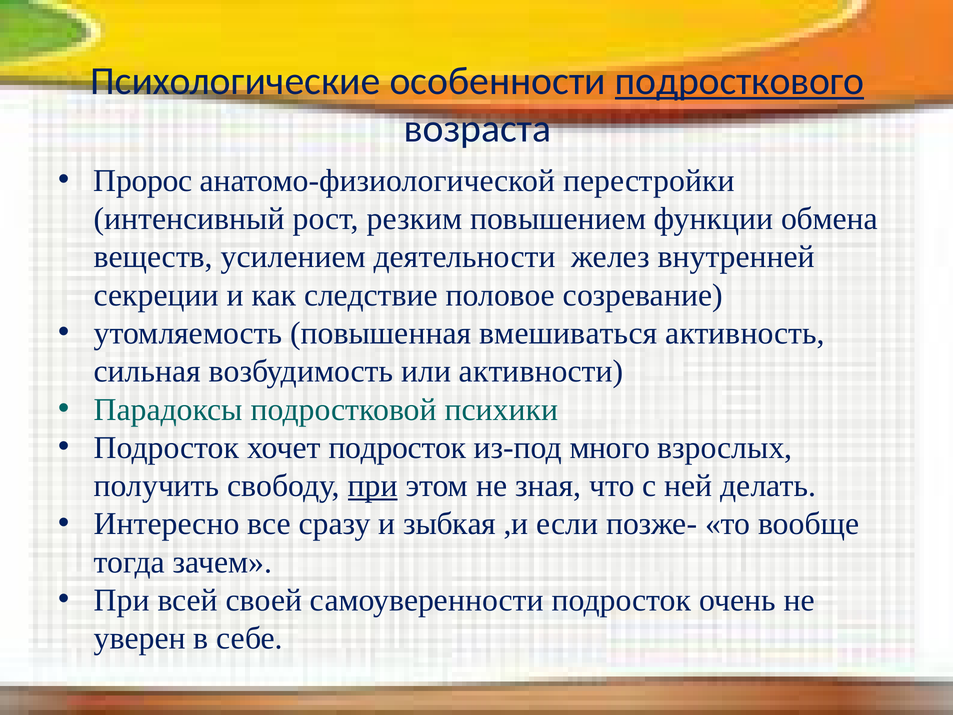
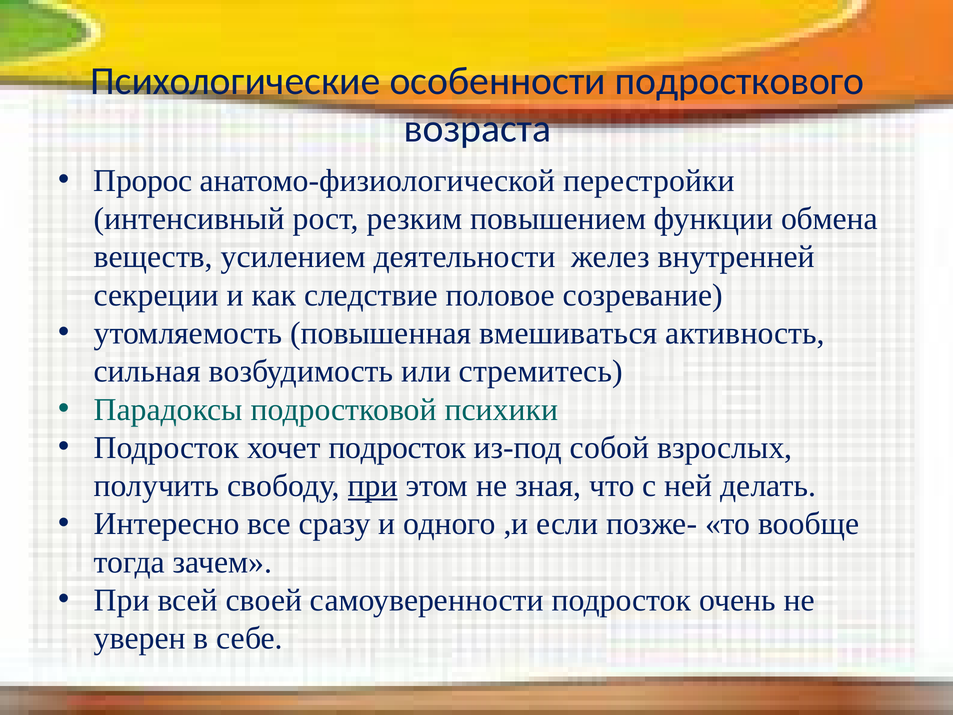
подросткового underline: present -> none (740, 81)
активности: активности -> стремитесь (541, 371)
много: много -> собой (610, 448)
зыбкая: зыбкая -> одного (450, 524)
